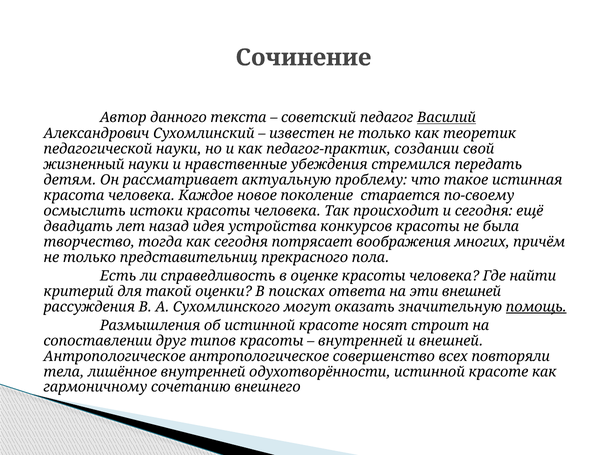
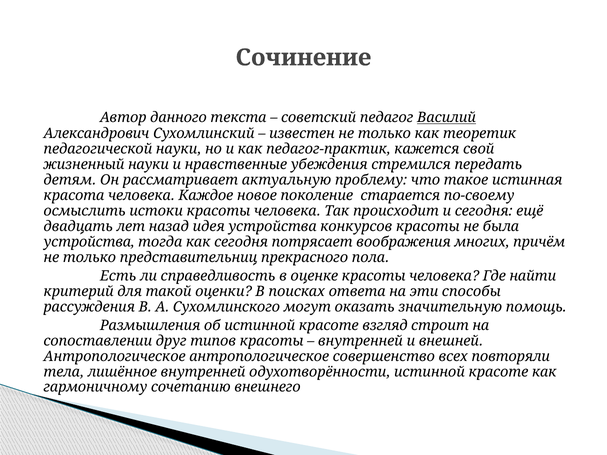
создании: создании -> кажется (427, 149)
творчество: творчество -> устройства (89, 242)
эти внешней: внешней -> способы (471, 292)
помощь underline: present -> none (536, 307)
носят: носят -> взгляд (385, 326)
